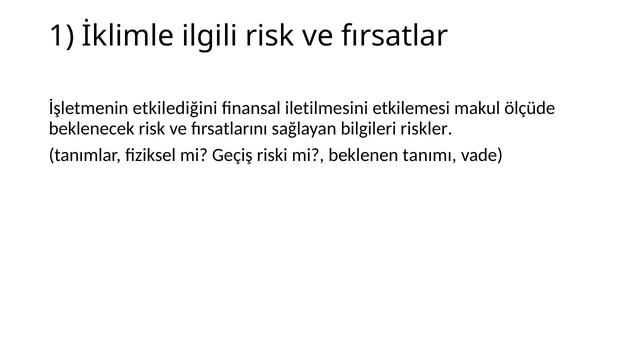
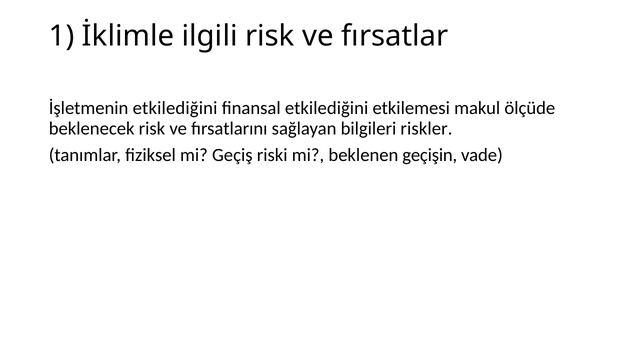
finansal iletilmesini: iletilmesini -> etkilediğini (327, 108)
tanımı: tanımı -> geçişin (430, 155)
